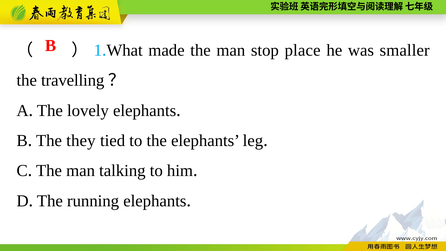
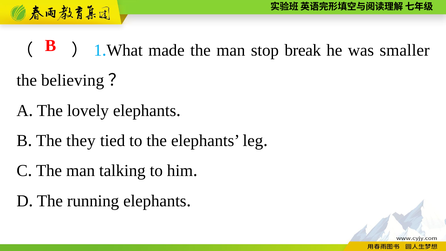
place: place -> break (303, 50)
travelling: travelling -> believing (73, 80)
